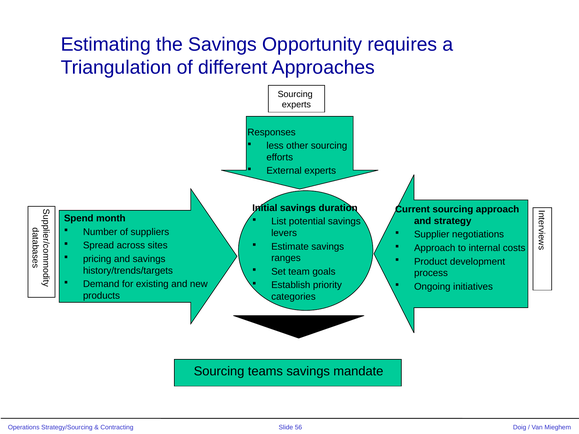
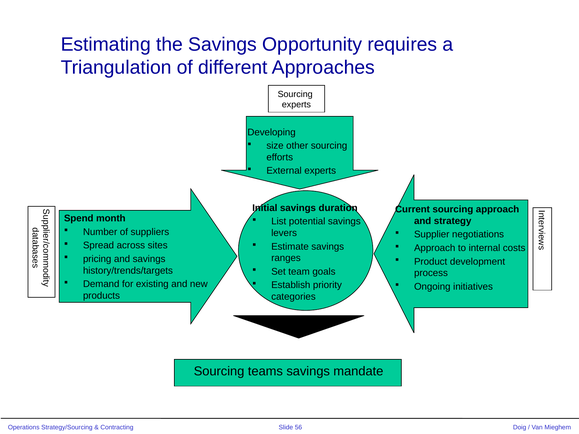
Responses: Responses -> Developing (272, 132)
less: less -> size (275, 146)
